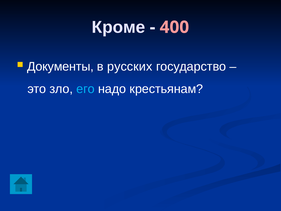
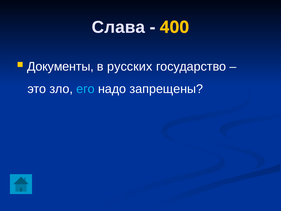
Кроме: Кроме -> Слава (118, 27)
400 colour: pink -> yellow (174, 27)
крестьянам: крестьянам -> запрещены (166, 89)
